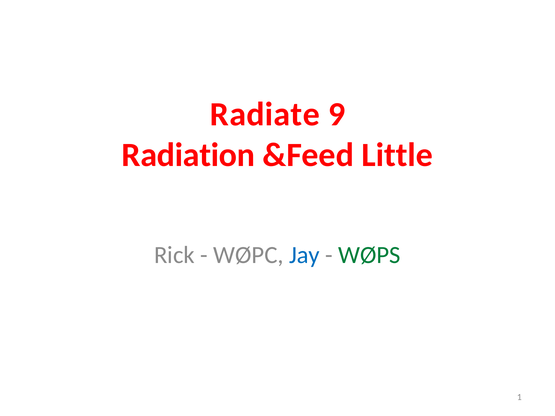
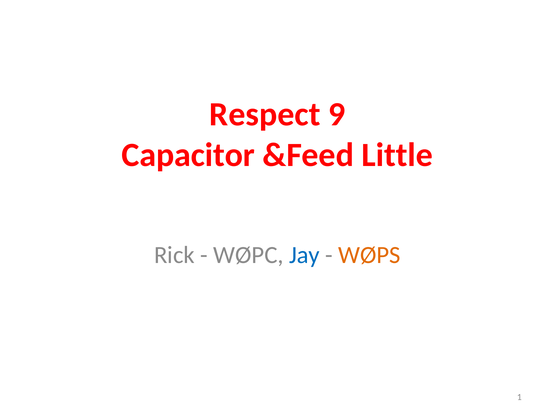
Radiate: Radiate -> Respect (265, 115)
Radiation: Radiation -> Capacitor (188, 155)
WØPS colour: green -> orange (369, 255)
